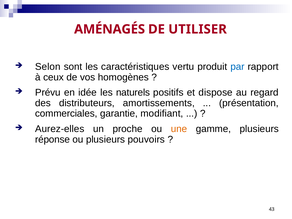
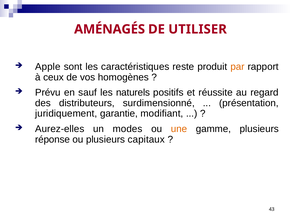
Selon: Selon -> Apple (48, 67)
vertu: vertu -> reste (183, 67)
par colour: blue -> orange (237, 67)
idée: idée -> sauf (88, 93)
dispose: dispose -> réussite (216, 93)
amortissements: amortissements -> surdimensionné (159, 103)
commerciales: commerciales -> juridiquement (66, 114)
proche: proche -> modes (128, 129)
pouvoirs: pouvoirs -> capitaux (146, 139)
